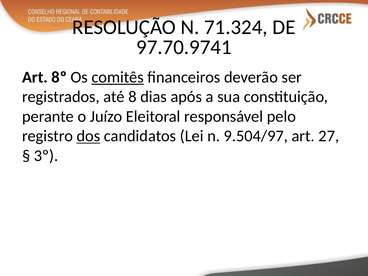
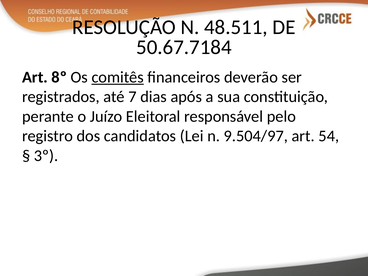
71.324: 71.324 -> 48.511 (236, 27)
97.70.9741: 97.70.9741 -> 50.67.7184 (184, 47)
8: 8 -> 7 (132, 97)
dos underline: present -> none (88, 136)
27: 27 -> 54 (329, 136)
